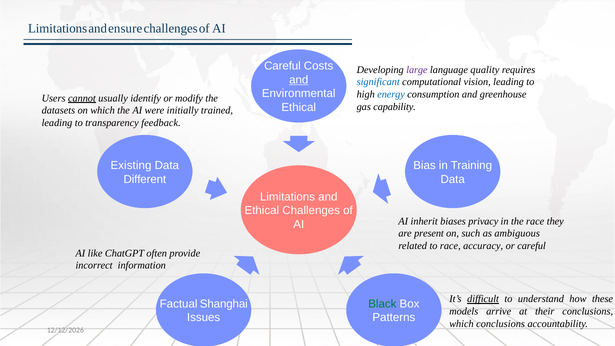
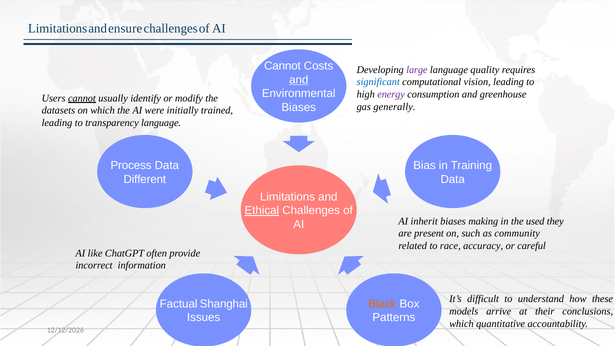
Careful: Careful -> Cannot (282, 66)
energy colour: blue -> purple (391, 94)
capability: capability -> generally (394, 107)
Ethical: Ethical -> Biases (299, 107)
transparency feedback: feedback -> language (161, 123)
Existing: Existing -> Process (131, 165)
Ethical underline: none -> present (262, 211)
privacy: privacy -> making (483, 221)
the race: race -> used (535, 221)
ambiguous: ambiguous -> community (517, 234)
difficult underline: present -> none (483, 299)
Black colour: green -> orange (382, 304)
which conclusions: conclusions -> quantitative (501, 324)
